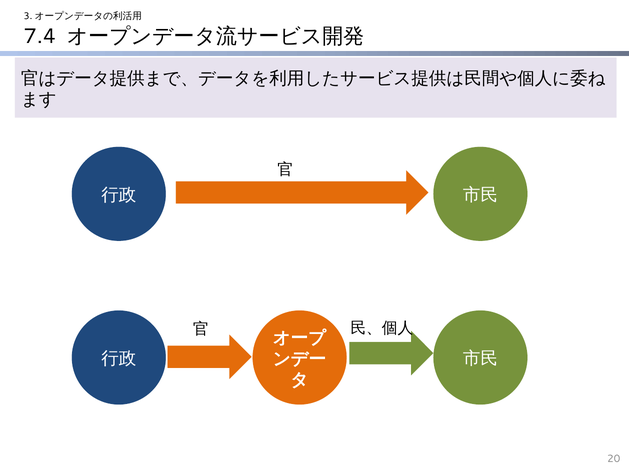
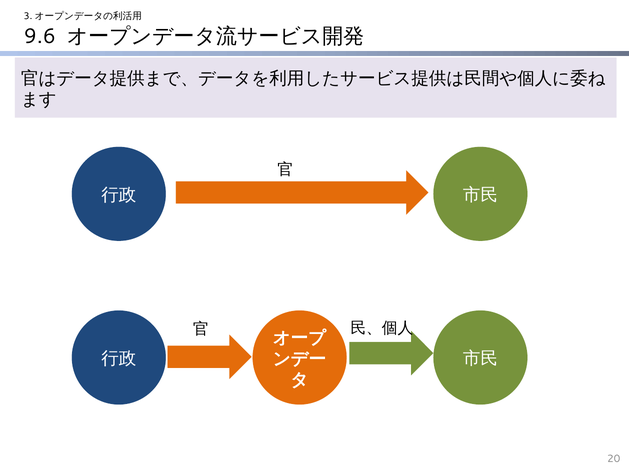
7.4: 7.4 -> 9.6 (40, 36)
